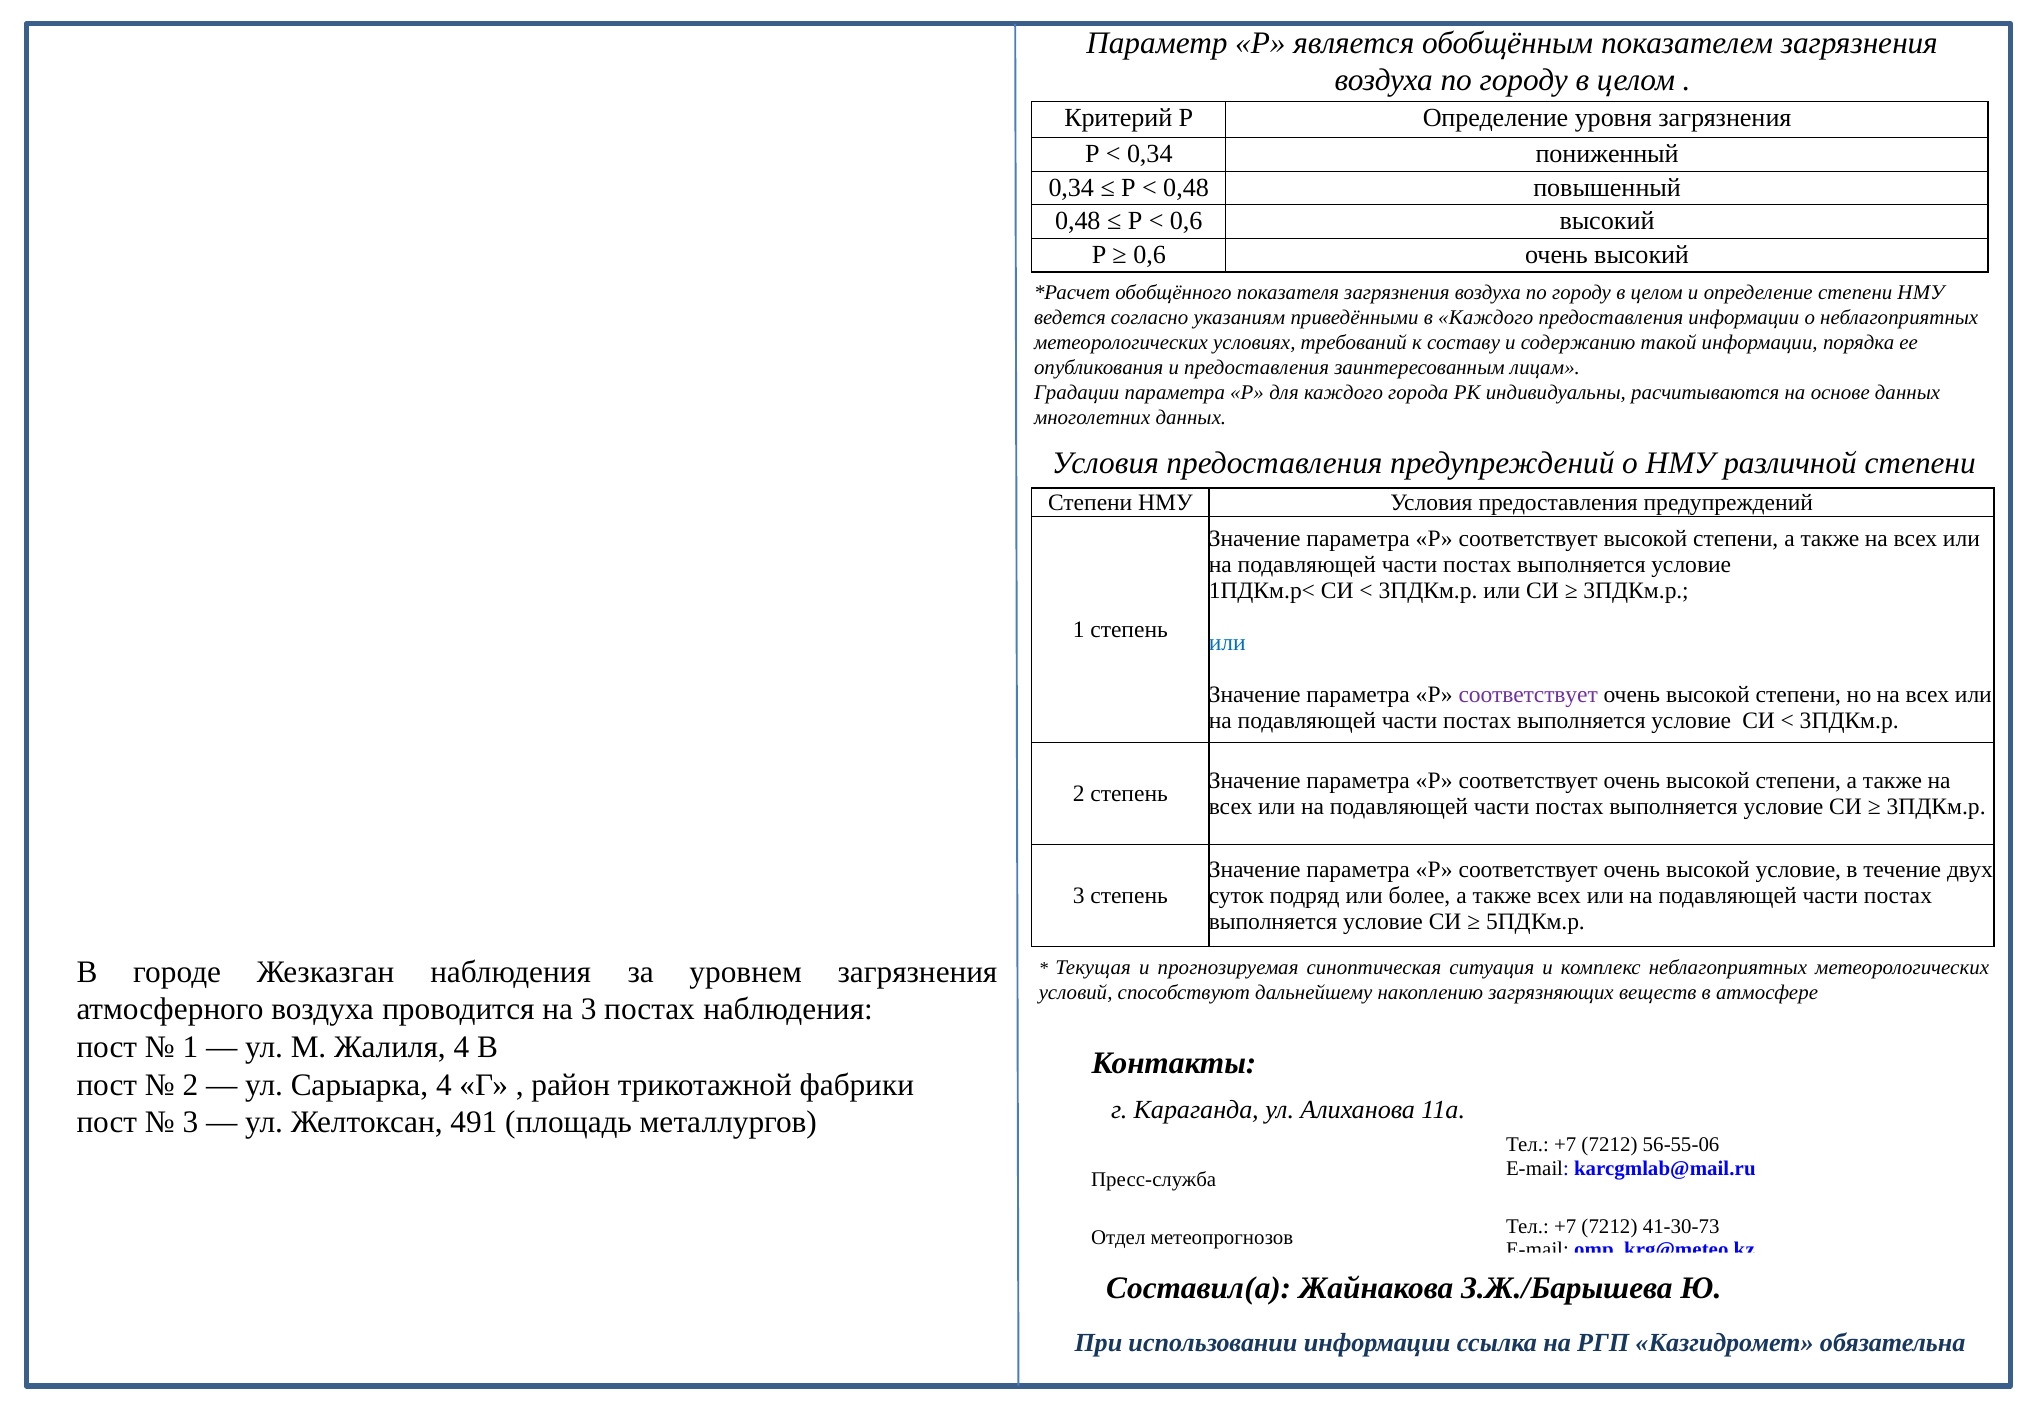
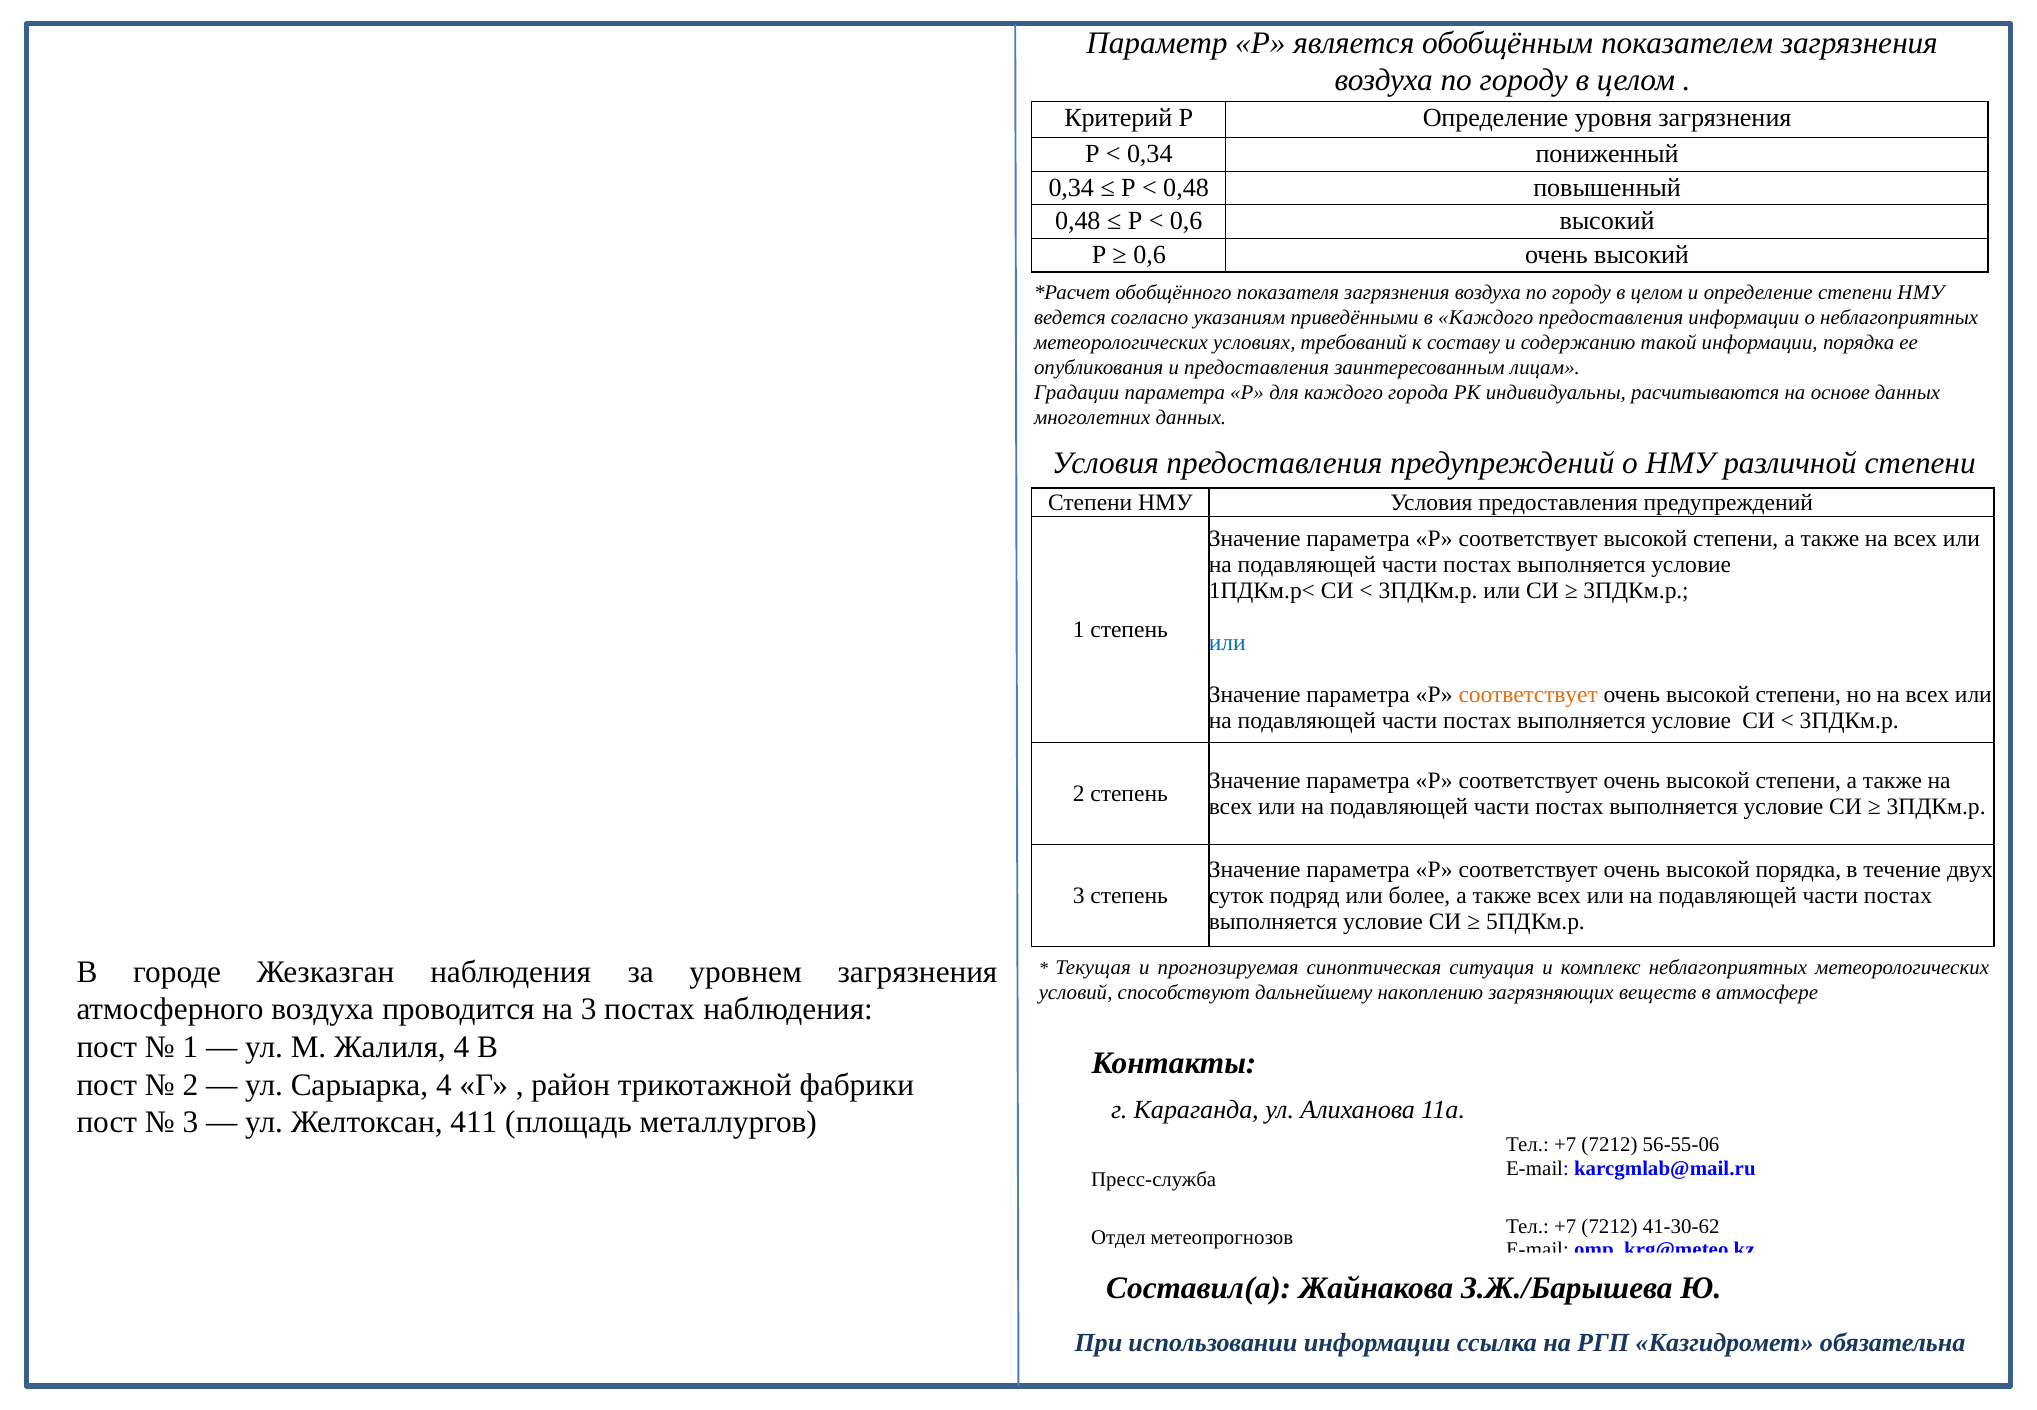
соответствует colour: purple -> orange (1528, 695)
высокой условие: условие -> порядка (1798, 870)
491: 491 -> 411 (474, 1123)
41-30-73: 41-30-73 -> 41-30-62 (1681, 1227)
